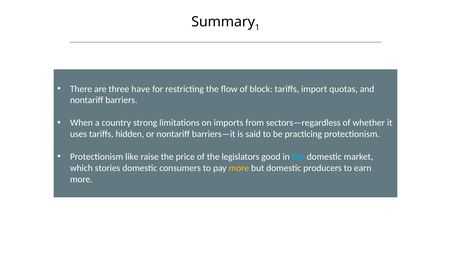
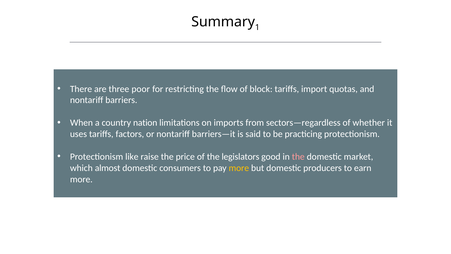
have: have -> poor (141, 89)
strong: strong -> nation (145, 123)
hidden: hidden -> factors (130, 134)
the colour: light blue -> pink (298, 156)
stories: stories -> almost (108, 168)
